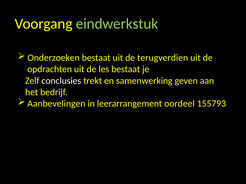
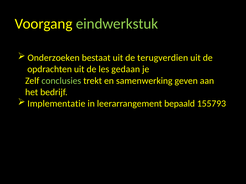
les bestaat: bestaat -> gedaan (126, 69)
conclusies colour: white -> light green (61, 81)
Aanbevelingen: Aanbevelingen -> Implementatie (56, 104)
oordeel: oordeel -> bepaald (180, 104)
